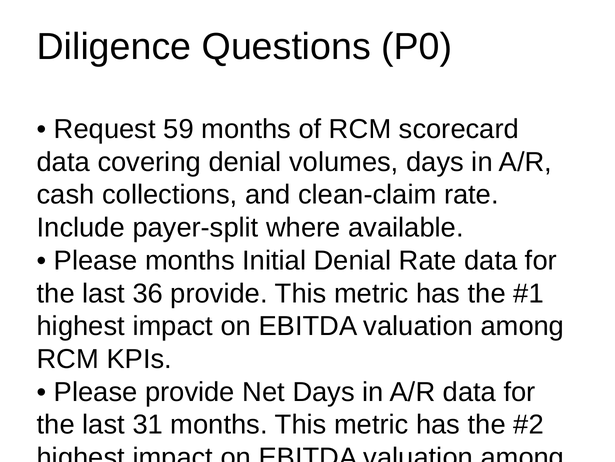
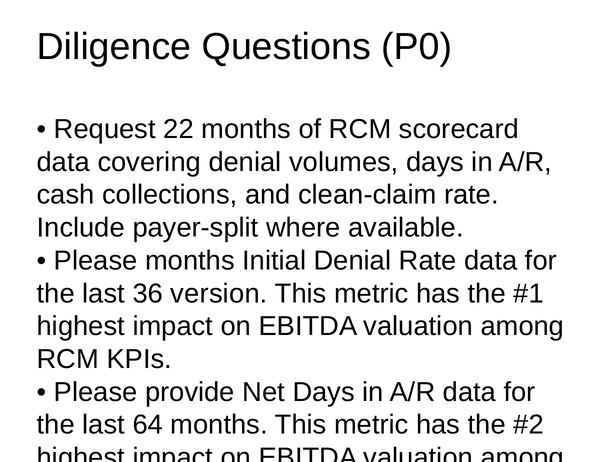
59: 59 -> 22 (179, 129)
36 provide: provide -> version (219, 293)
31: 31 -> 64 (148, 424)
